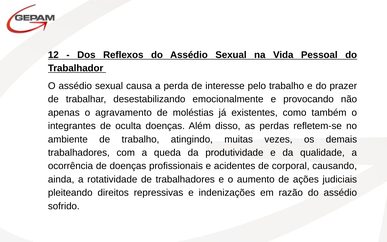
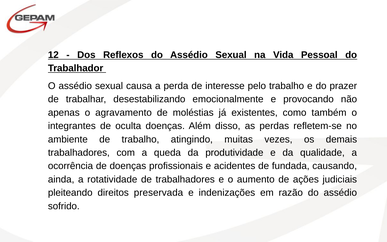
corporal: corporal -> fundada (291, 166)
repressivas: repressivas -> preservada (158, 193)
